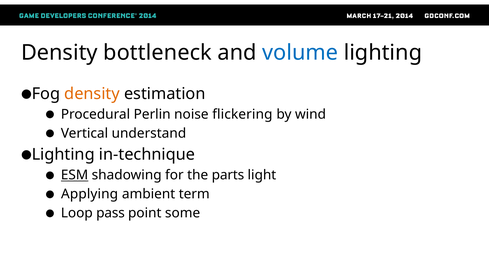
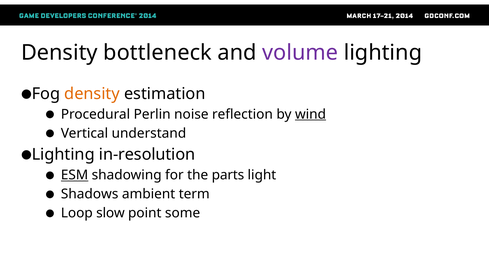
volume colour: blue -> purple (300, 53)
flickering: flickering -> reflection (242, 114)
wind underline: none -> present (311, 114)
in-technique: in-technique -> in-resolution (147, 155)
Applying: Applying -> Shadows (90, 194)
pass: pass -> slow (110, 213)
